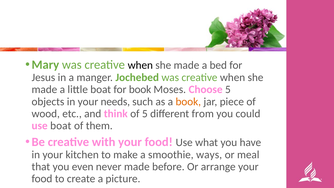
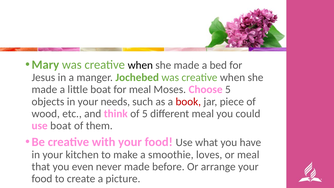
for book: book -> meal (140, 89)
book colour: orange -> red (188, 102)
different from: from -> meal (203, 114)
ways: ways -> loves (209, 155)
